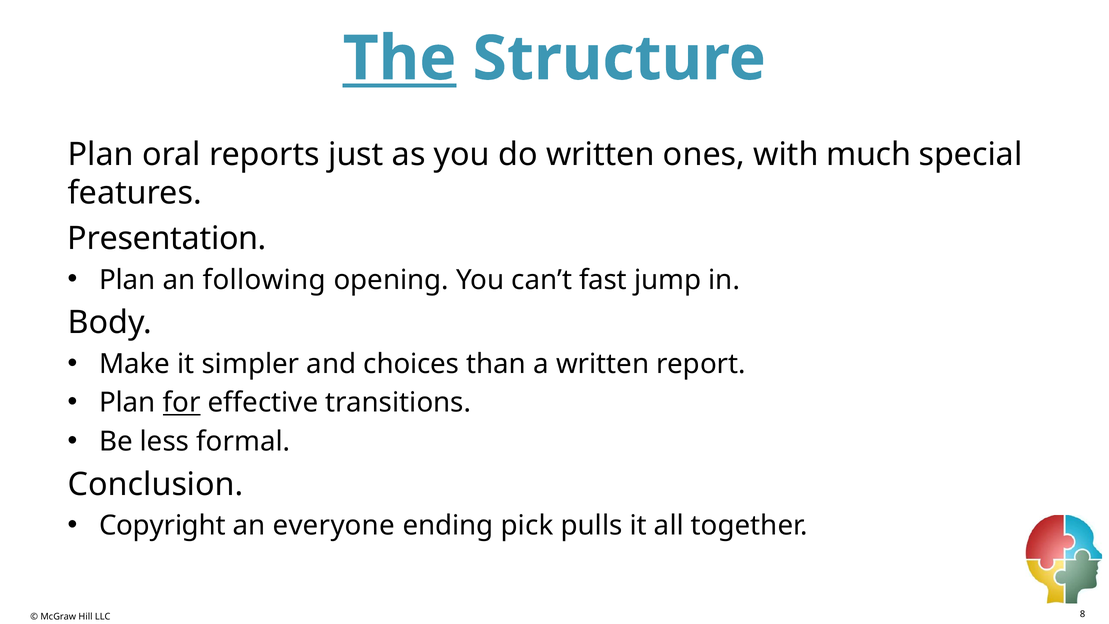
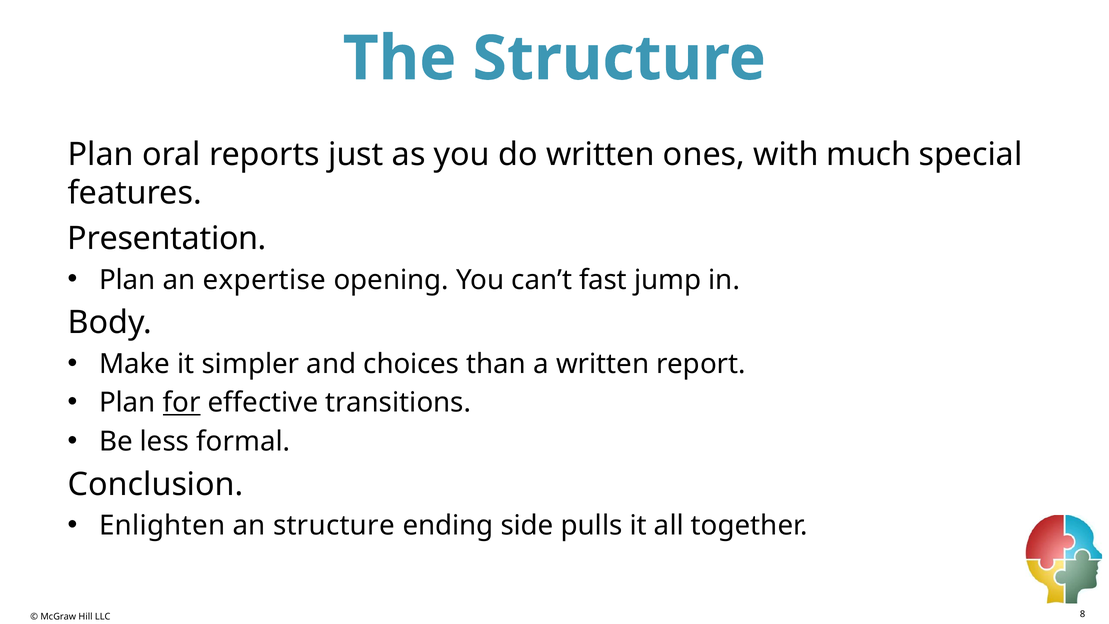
The underline: present -> none (400, 59)
following: following -> expertise (264, 280)
Copyright: Copyright -> Enlighten (162, 526)
an everyone: everyone -> structure (334, 526)
pick: pick -> side (527, 526)
